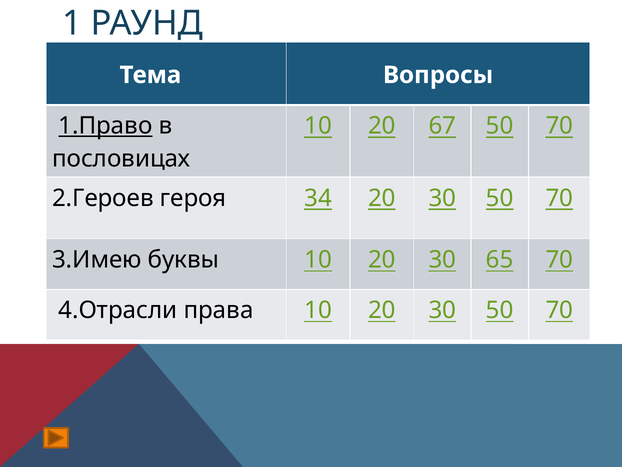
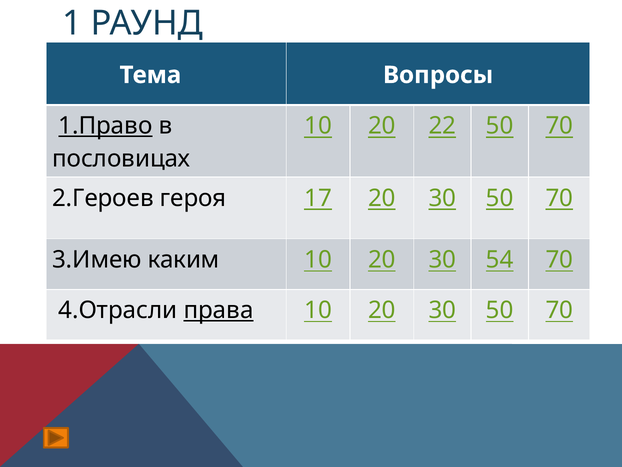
67: 67 -> 22 (442, 126)
34: 34 -> 17 (318, 198)
буквы: буквы -> каким (183, 260)
65: 65 -> 54 (500, 260)
права underline: none -> present (219, 310)
